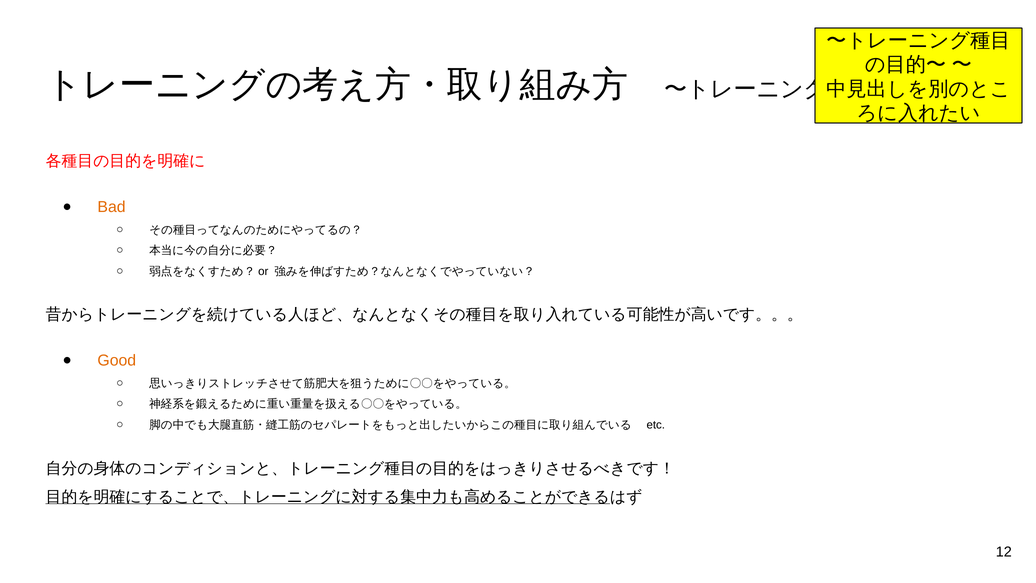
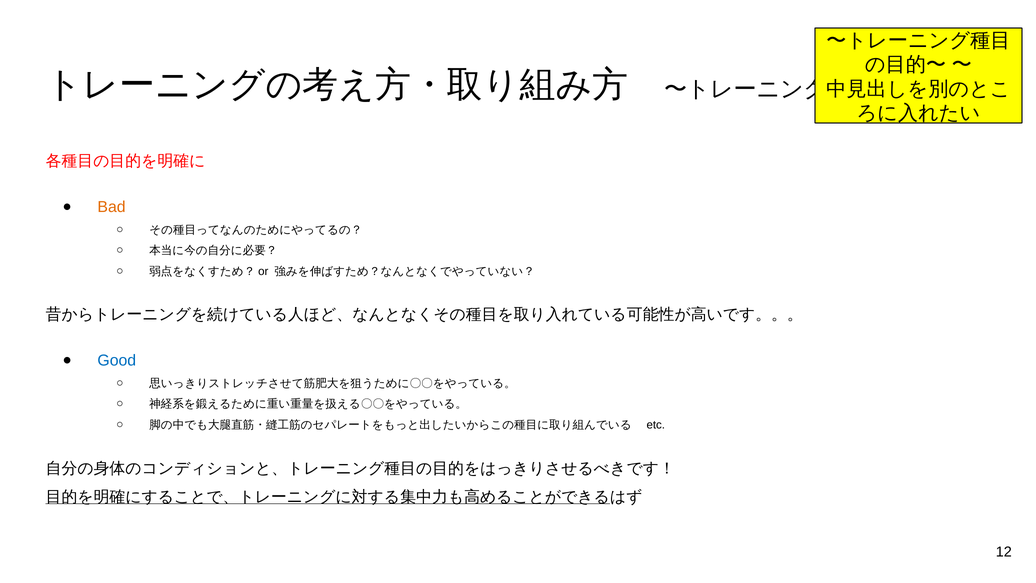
Good colour: orange -> blue (117, 360)
